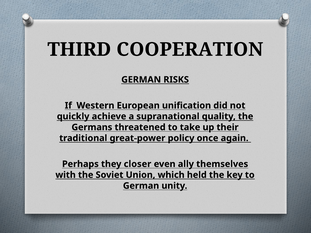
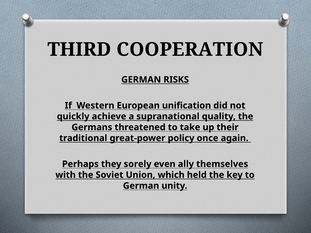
closer: closer -> sorely (138, 164)
